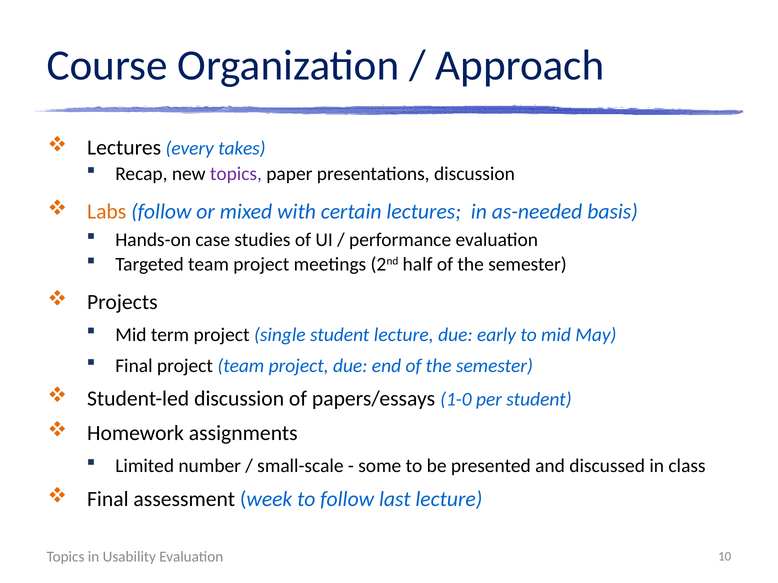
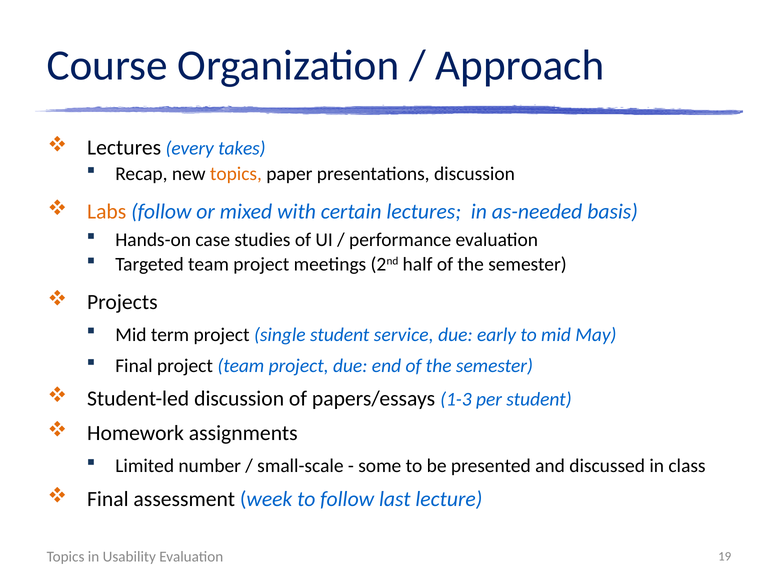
topics colour: purple -> orange (236, 174)
student lecture: lecture -> service (404, 335)
1-0: 1-0 -> 1-3 (456, 400)
10: 10 -> 19 (725, 557)
